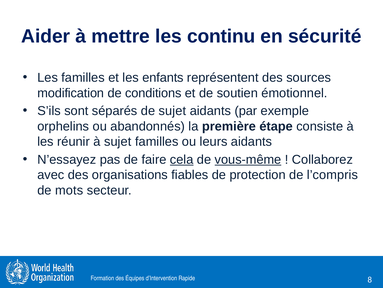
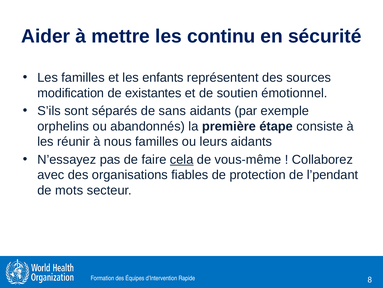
conditions: conditions -> existantes (153, 93)
de sujet: sujet -> sans (172, 111)
à sujet: sujet -> nous (118, 141)
vous-même underline: present -> none (248, 159)
l’compris: l’compris -> l’pendant (332, 175)
